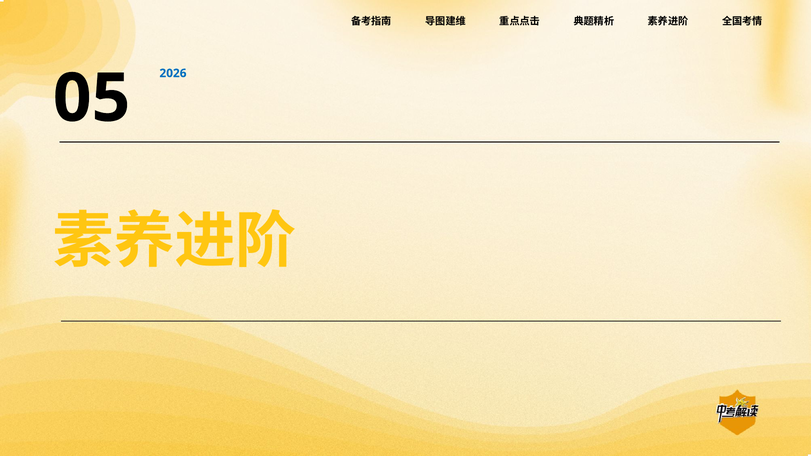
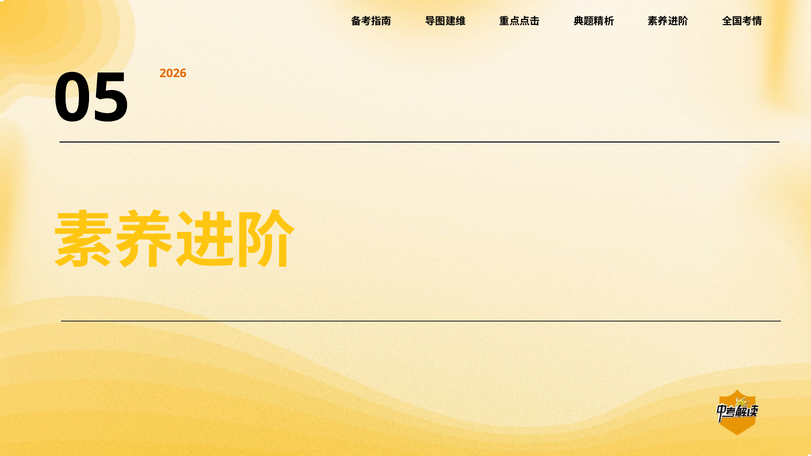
2026 colour: blue -> orange (173, 73)
